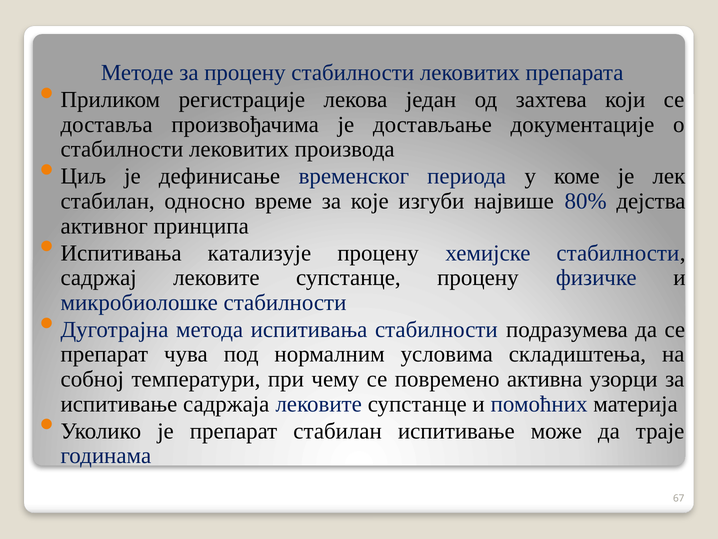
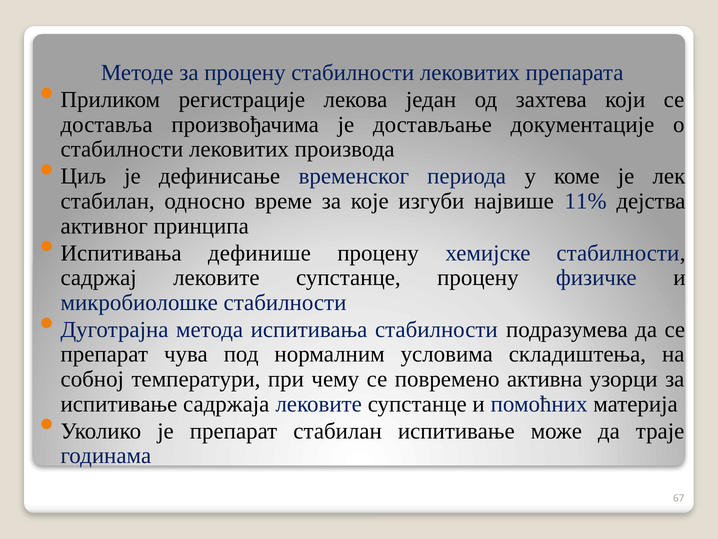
80%: 80% -> 11% (586, 201)
катализује: катализује -> дефинише (259, 253)
